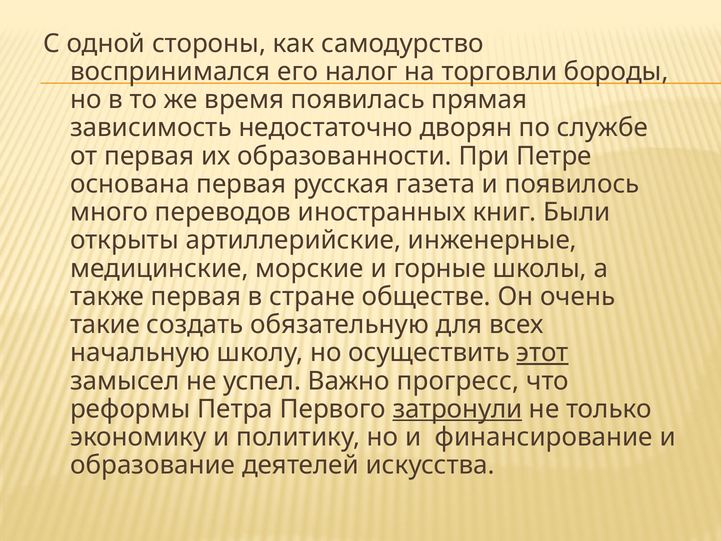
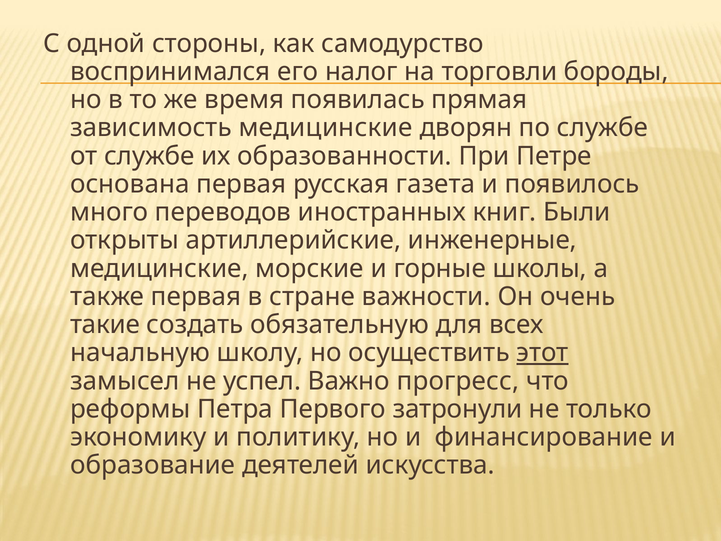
зависимость недостаточно: недостаточно -> медицинские (326, 128)
от первая: первая -> службе (149, 156)
обществе: обществе -> важности (426, 296)
затронули underline: present -> none (457, 409)
